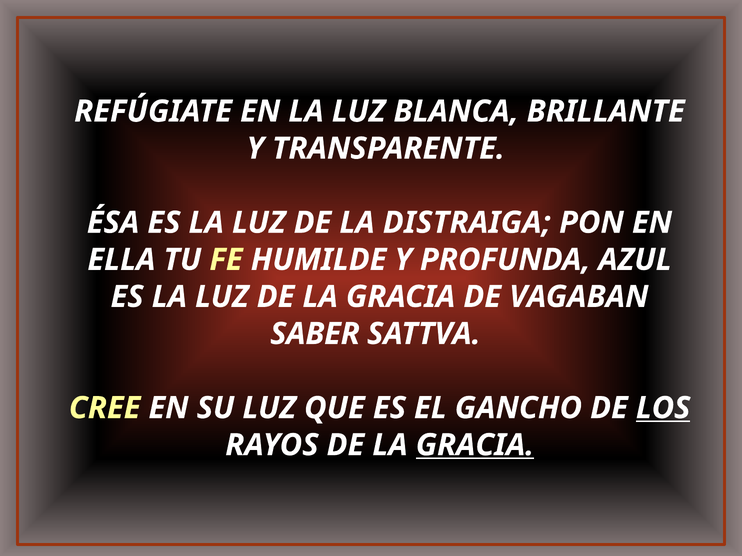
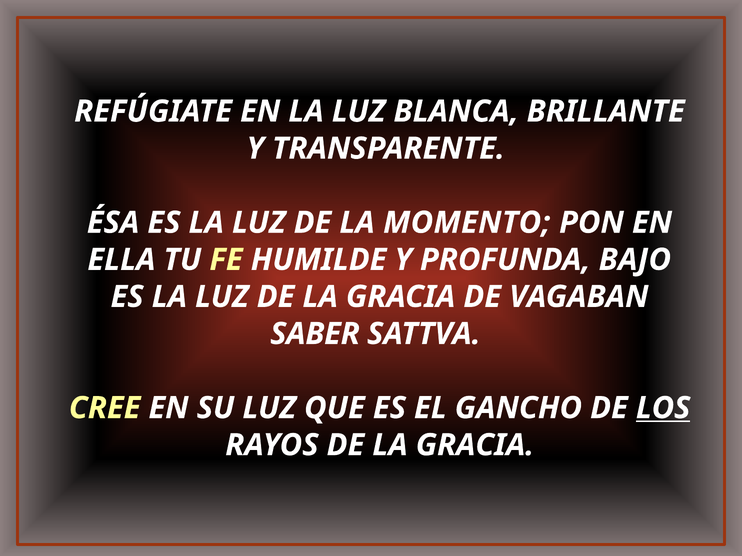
DISTRAIGA: DISTRAIGA -> MOMENTO (467, 223)
AZUL: AZUL -> BAJO (635, 260)
GRACIA underline: present -> none (475, 445)
